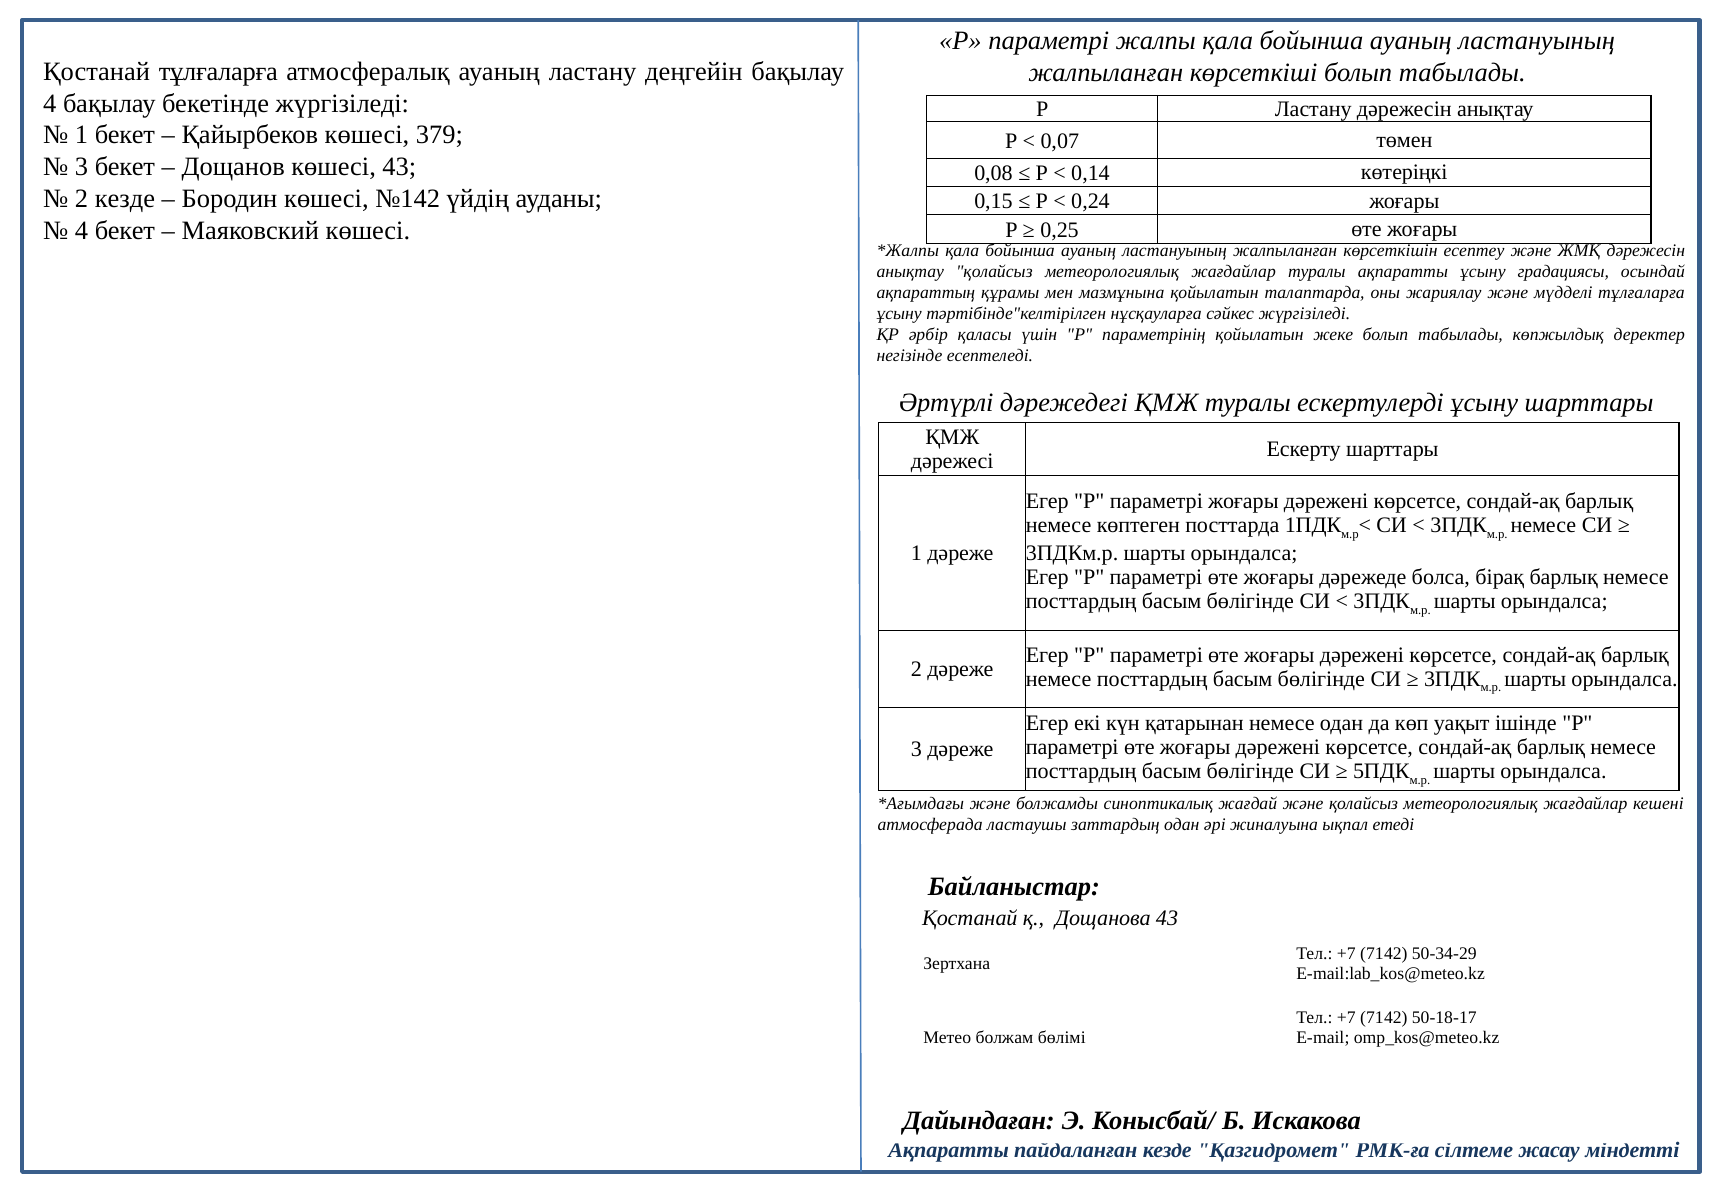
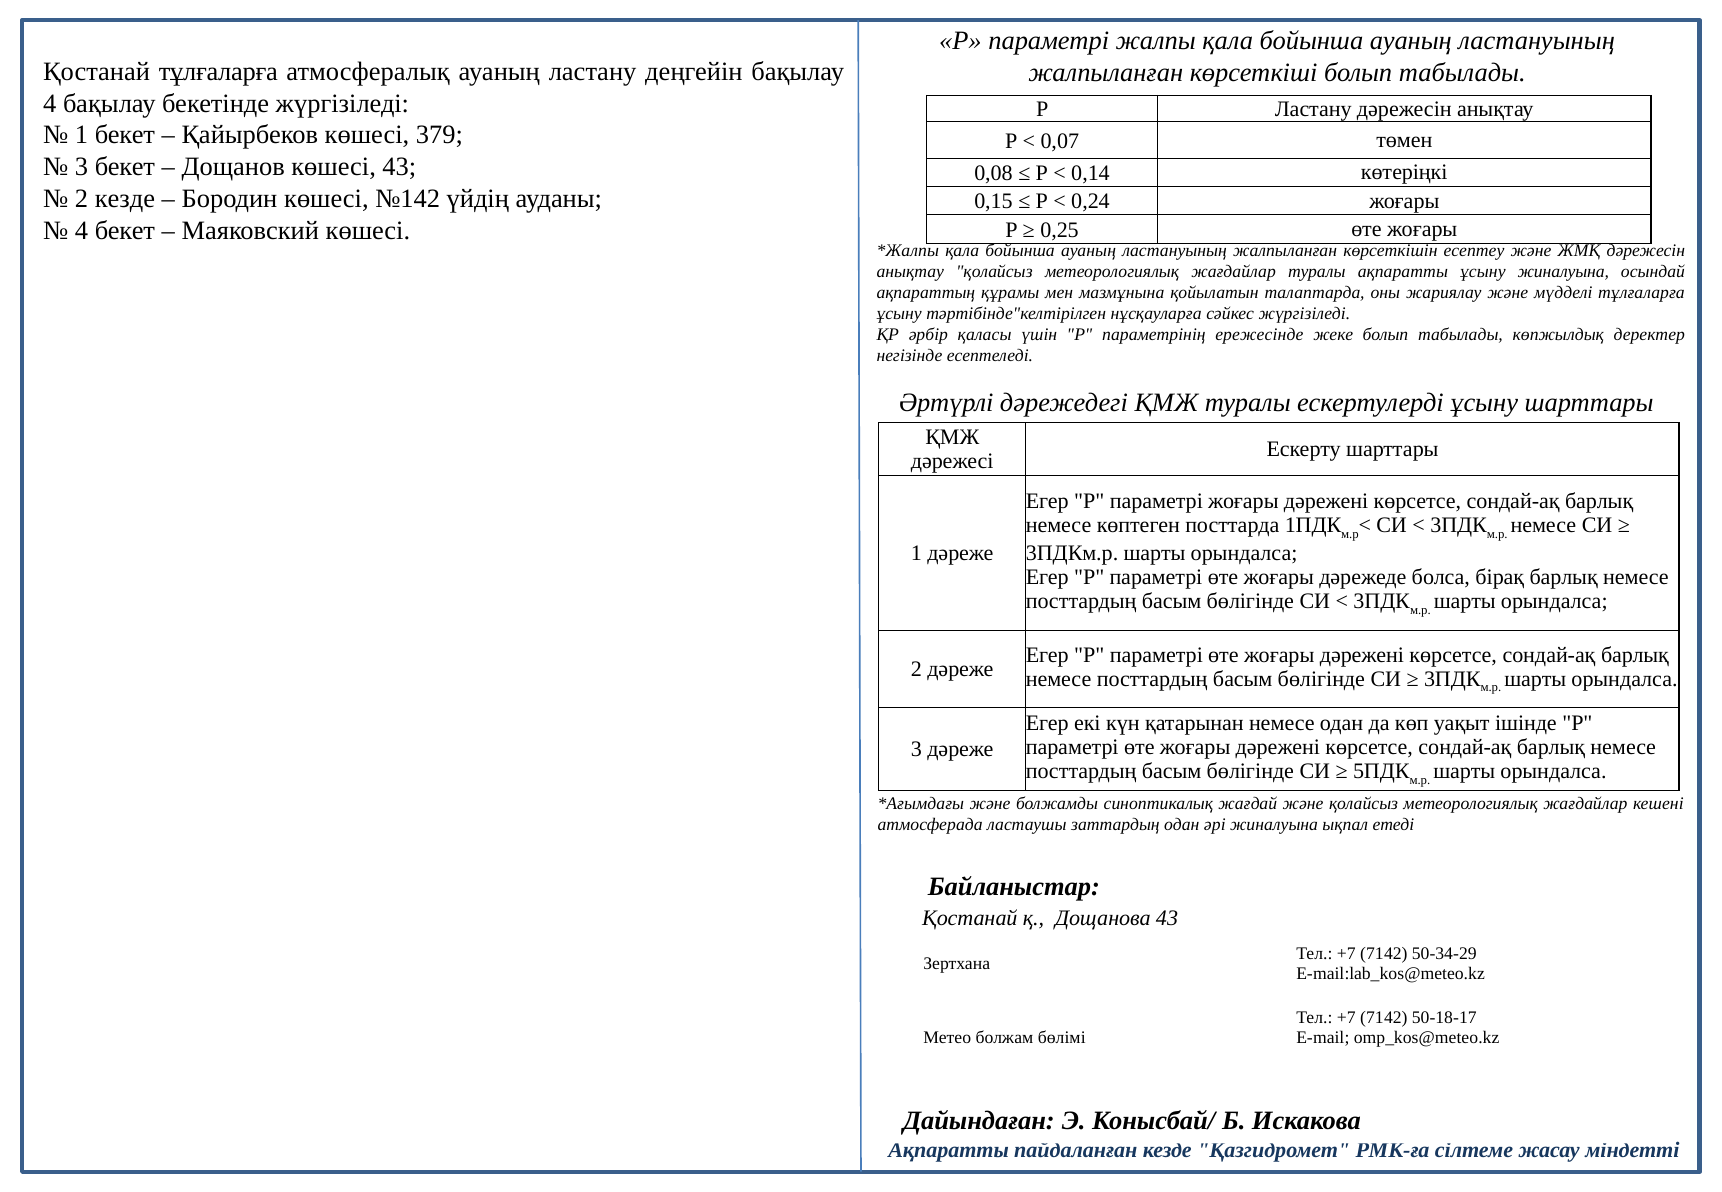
ұсыну градациясы: градациясы -> жиналуына (1563, 272)
параметрінің қойылатын: қойылатын -> ережесінде (1259, 335)
